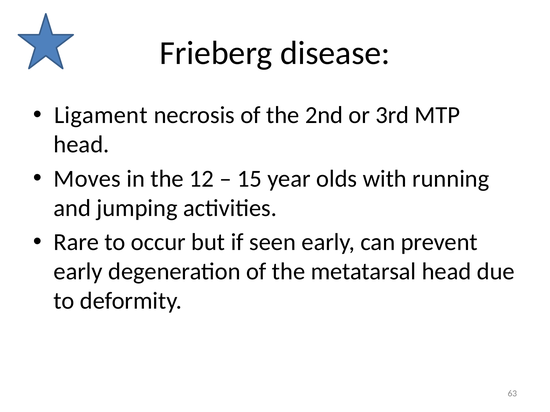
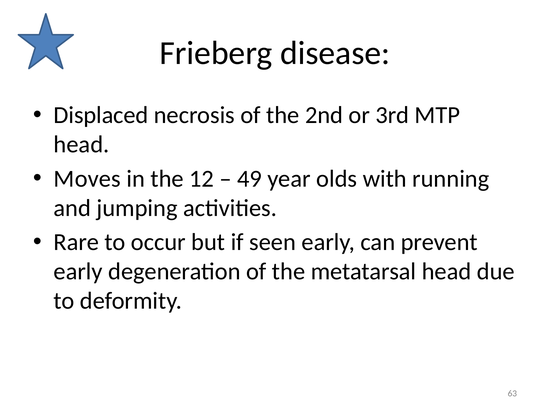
Ligament: Ligament -> Displaced (101, 115)
15: 15 -> 49 (250, 179)
